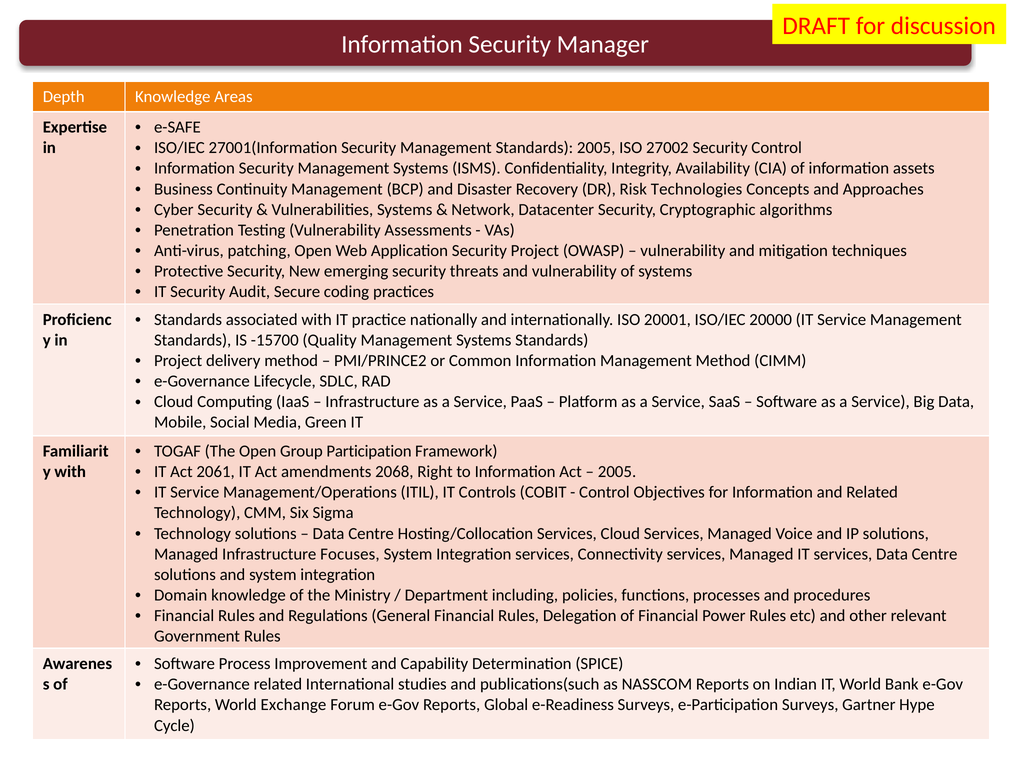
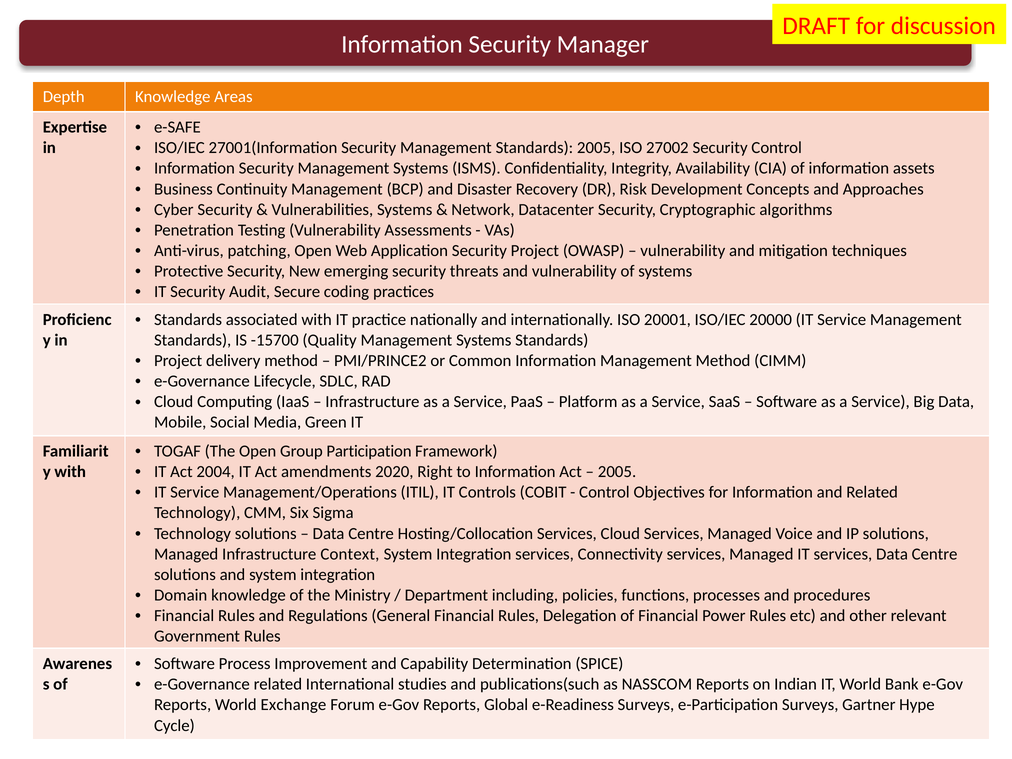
Technologies: Technologies -> Development (697, 189)
2061: 2061 -> 2004 (216, 472)
2068: 2068 -> 2020 (394, 472)
Focuses: Focuses -> Context (350, 554)
